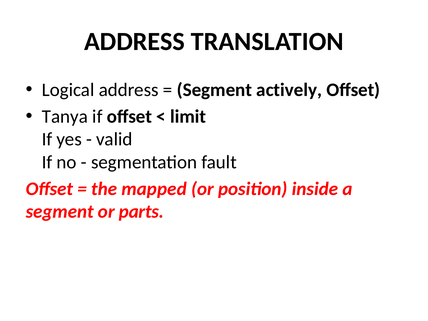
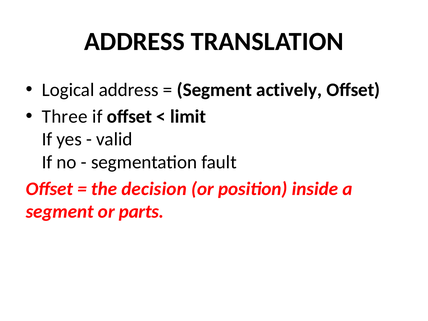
Tanya: Tanya -> Three (65, 116)
mapped: mapped -> decision (154, 189)
